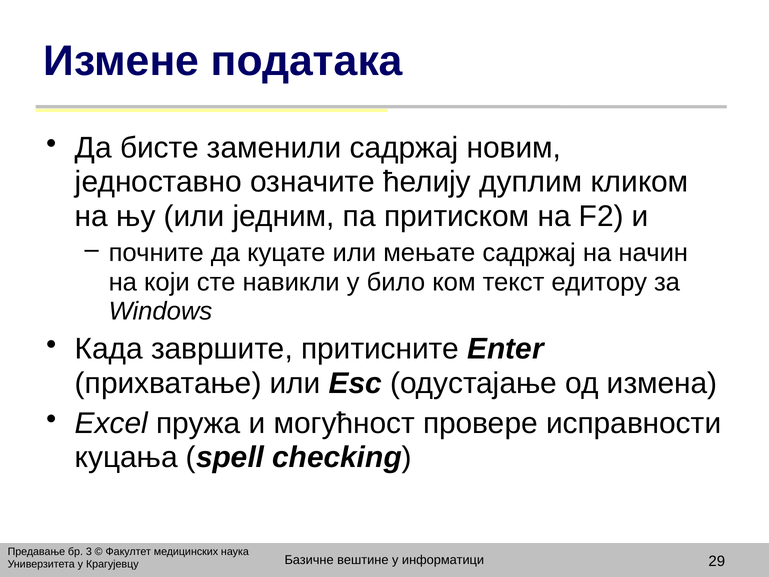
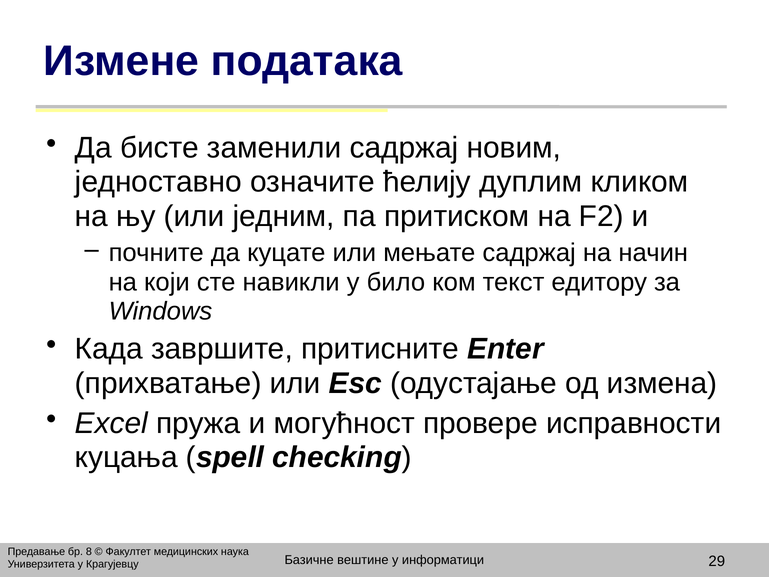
3: 3 -> 8 (89, 551)
